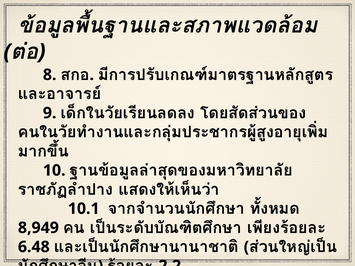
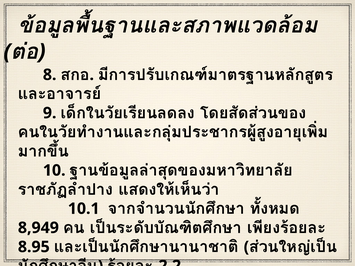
6.48: 6.48 -> 8.95 (34, 247)
